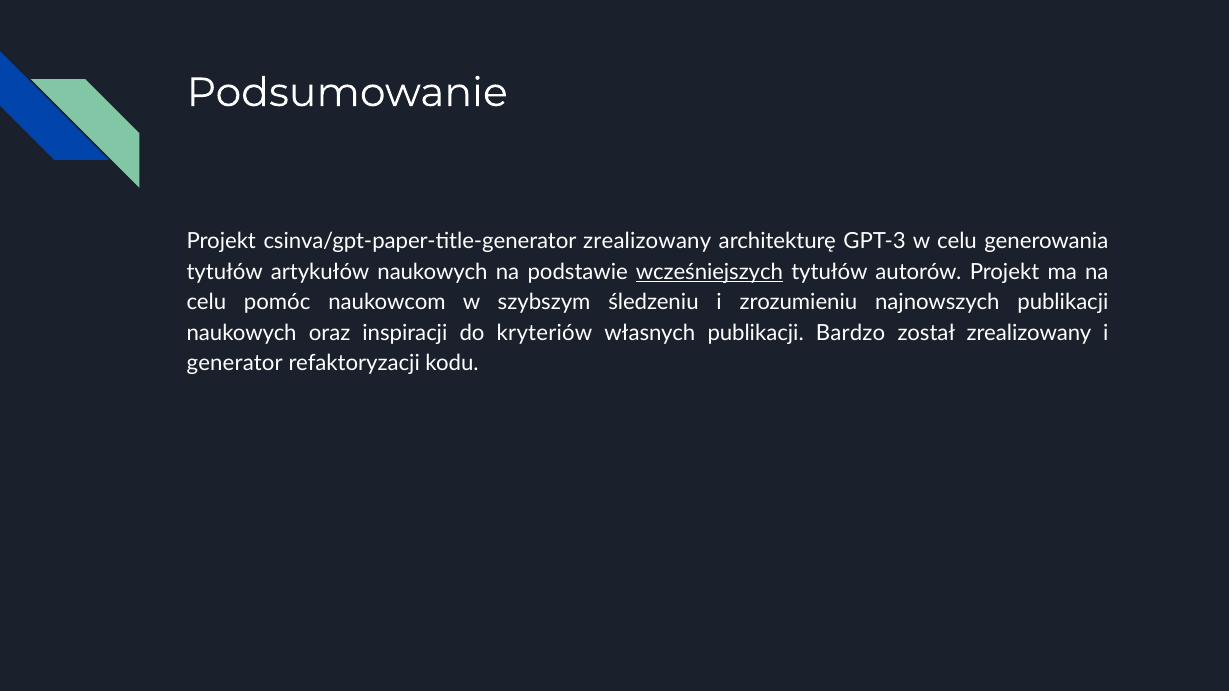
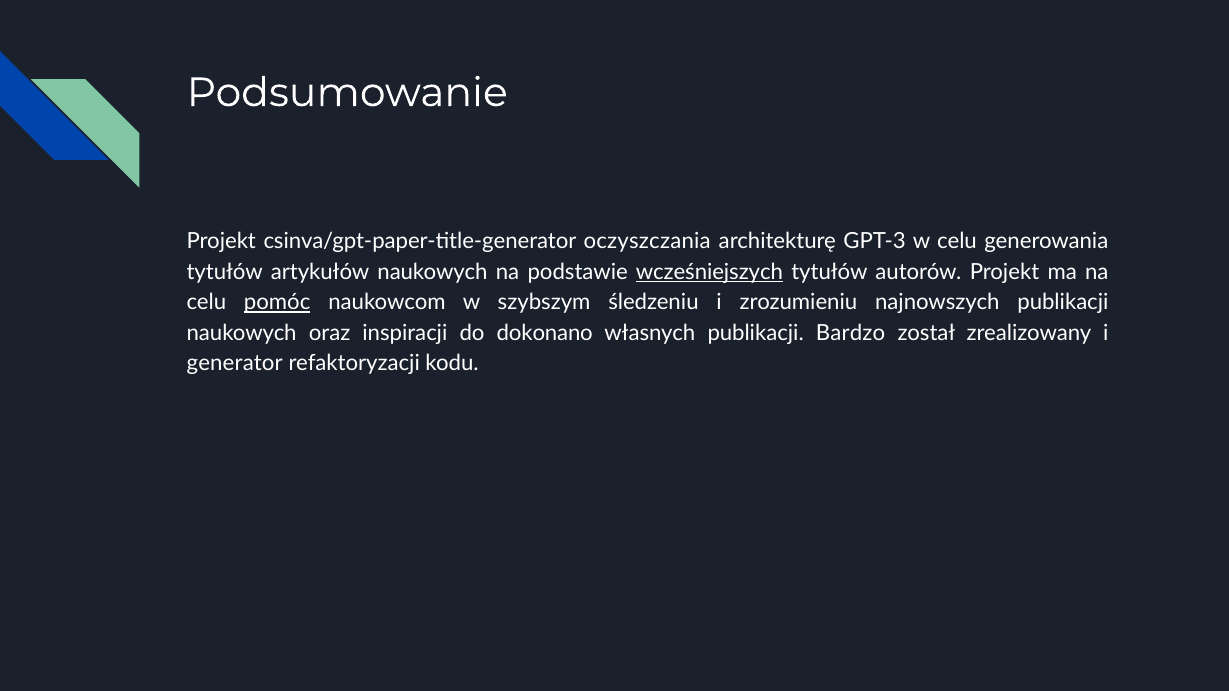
csinva/gpt-paper-title-generator zrealizowany: zrealizowany -> oczyszczania (647, 242)
pomóc underline: none -> present (277, 303)
kryteriów: kryteriów -> dokonano (545, 333)
